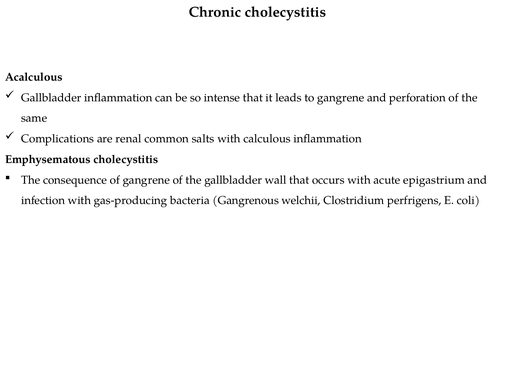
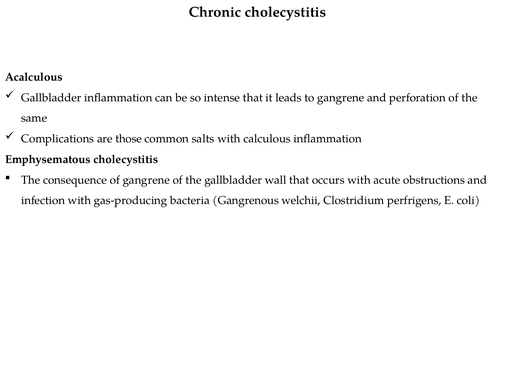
renal: renal -> those (129, 139)
epigastrium: epigastrium -> obstructions (434, 180)
